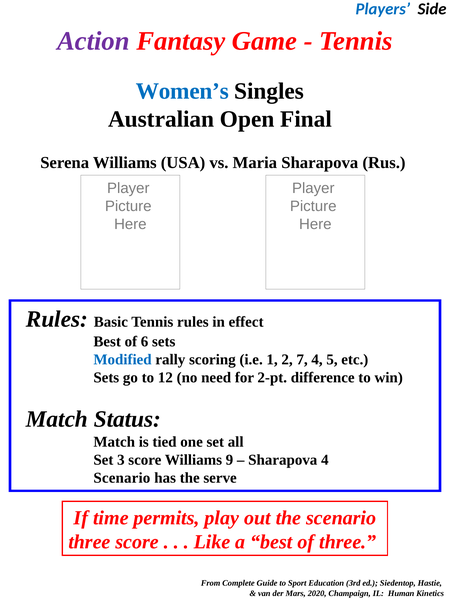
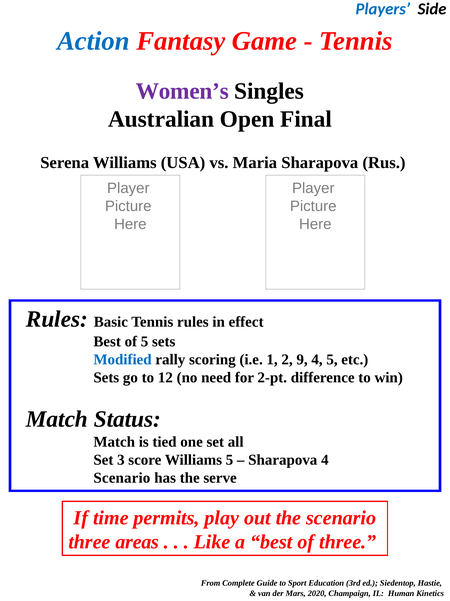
Action colour: purple -> blue (93, 41)
Women’s colour: blue -> purple (182, 91)
of 6: 6 -> 5 (145, 341)
7: 7 -> 9 (302, 359)
Williams 9: 9 -> 5 (229, 459)
three score: score -> areas (137, 541)
